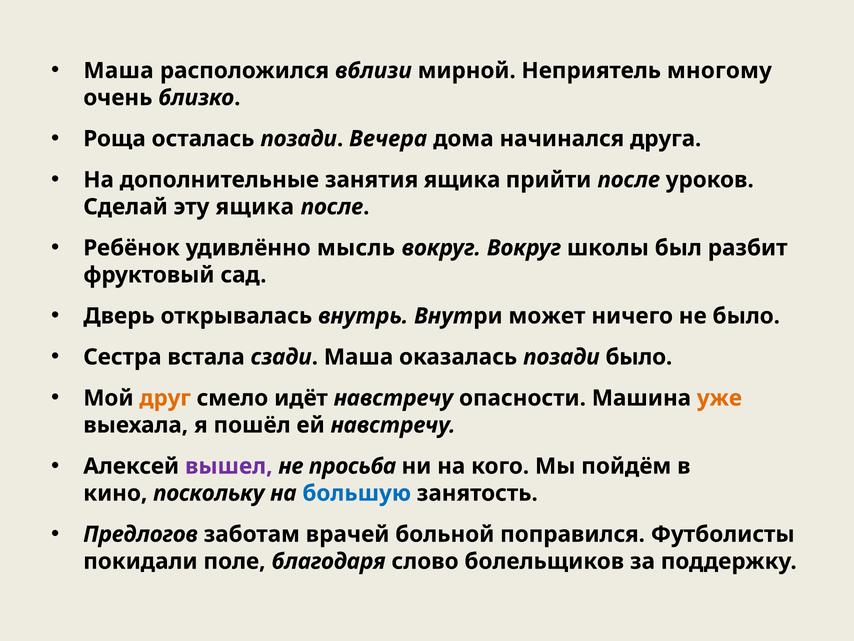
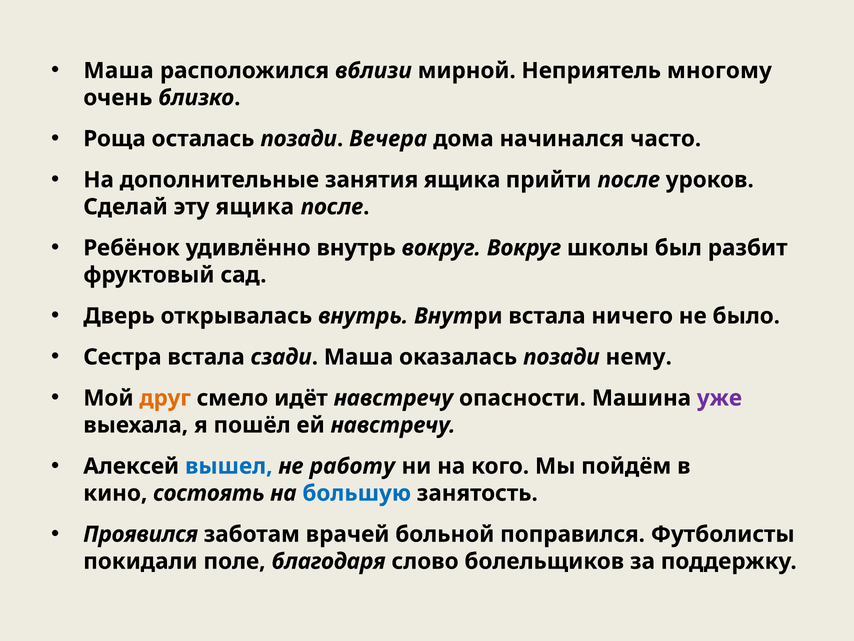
друга: друга -> часто (666, 139)
удивлённо мысль: мысль -> внутрь (356, 248)
Внутри может: может -> встала (547, 316)
позади было: было -> нему (639, 357)
уже colour: orange -> purple (719, 398)
вышел colour: purple -> blue (229, 466)
просьба: просьба -> работу (352, 466)
поскольку: поскольку -> состоять (209, 493)
Предлогов: Предлогов -> Проявился (141, 534)
